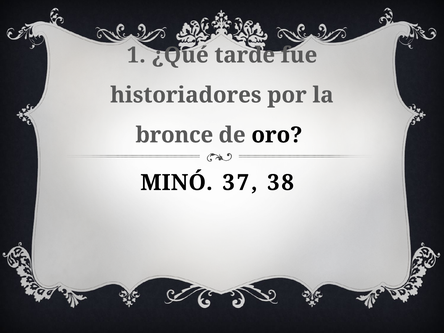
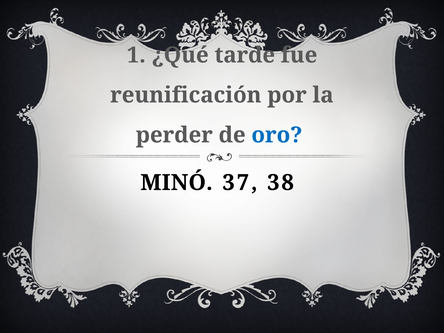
historiadores: historiadores -> reunificación (186, 95)
bronce: bronce -> perder (174, 135)
oro colour: black -> blue (277, 135)
